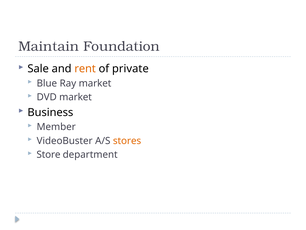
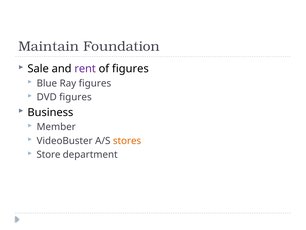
rent colour: orange -> purple (85, 69)
of private: private -> figures (130, 69)
Ray market: market -> figures (95, 83)
DVD market: market -> figures (75, 97)
